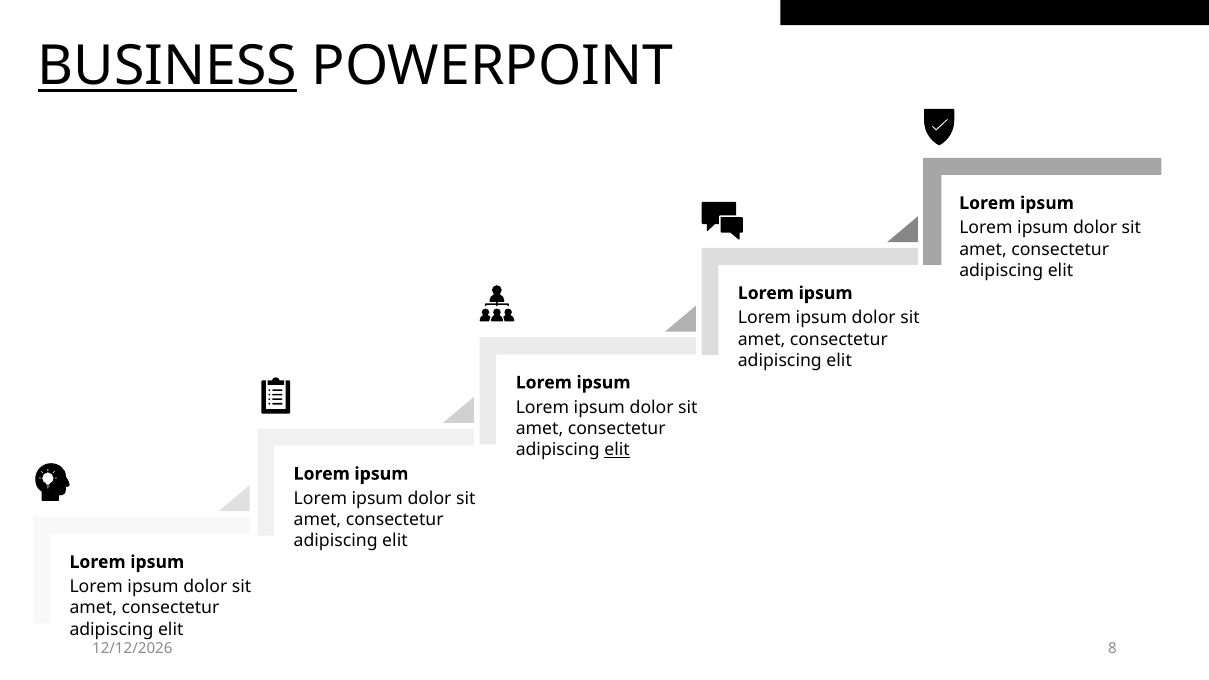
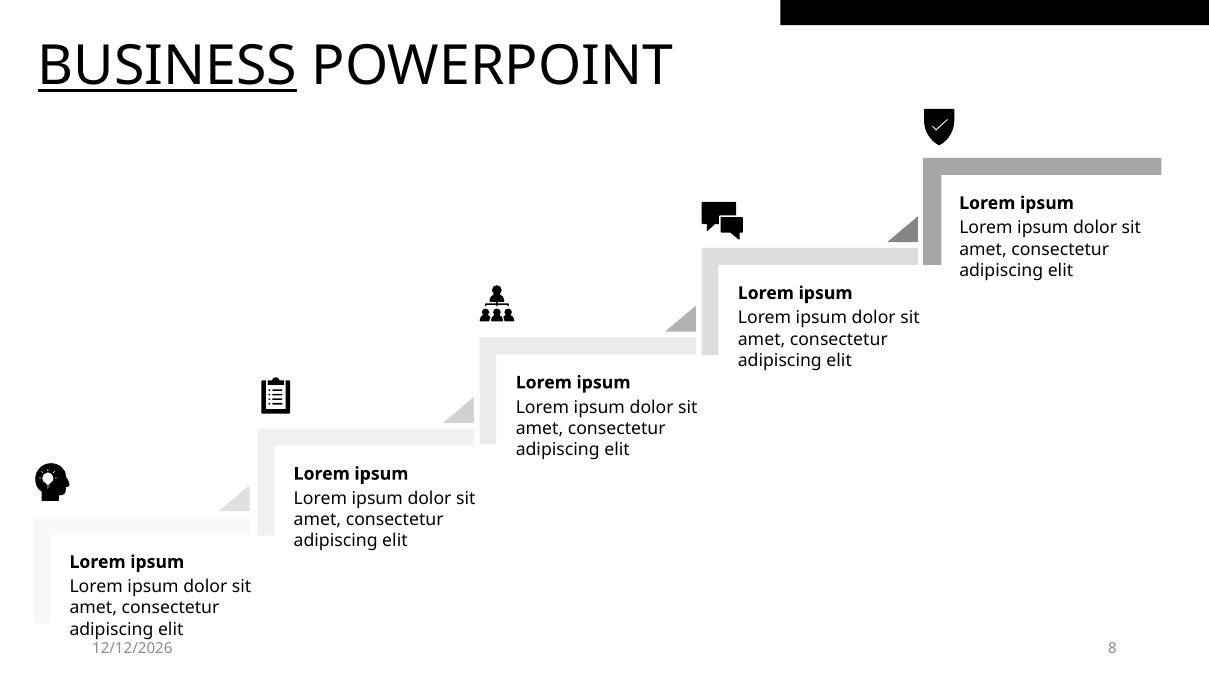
elit underline: present -> none (617, 450)
